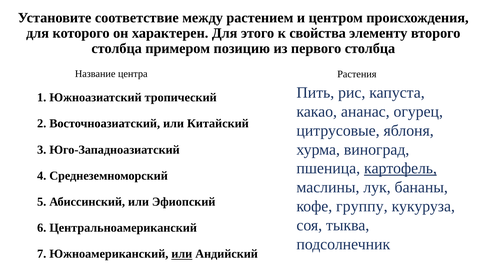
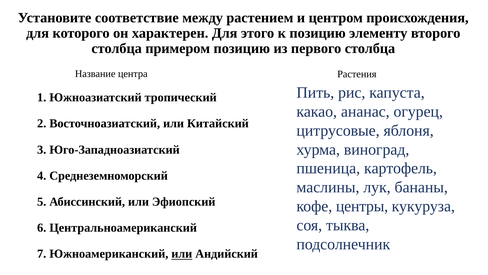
к свойства: свойства -> позицию (318, 33)
картофель underline: present -> none (400, 168)
группу: группу -> центры (362, 206)
